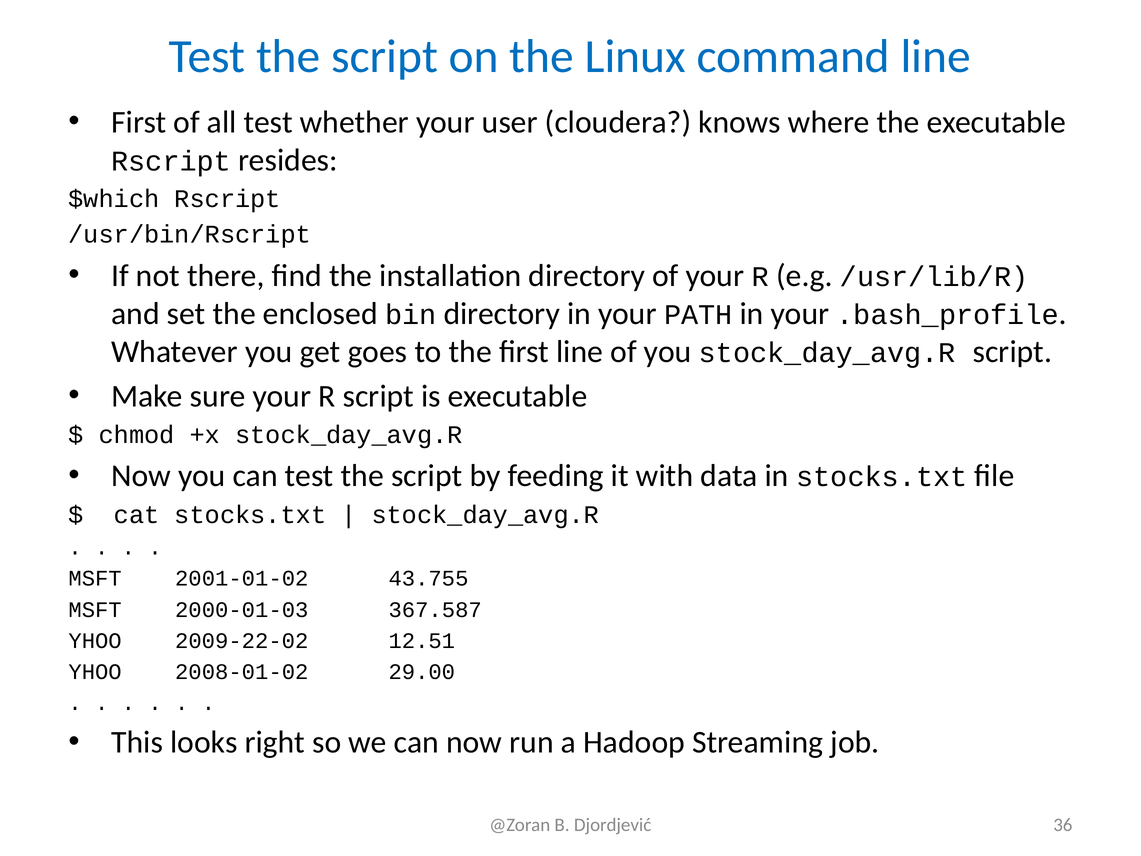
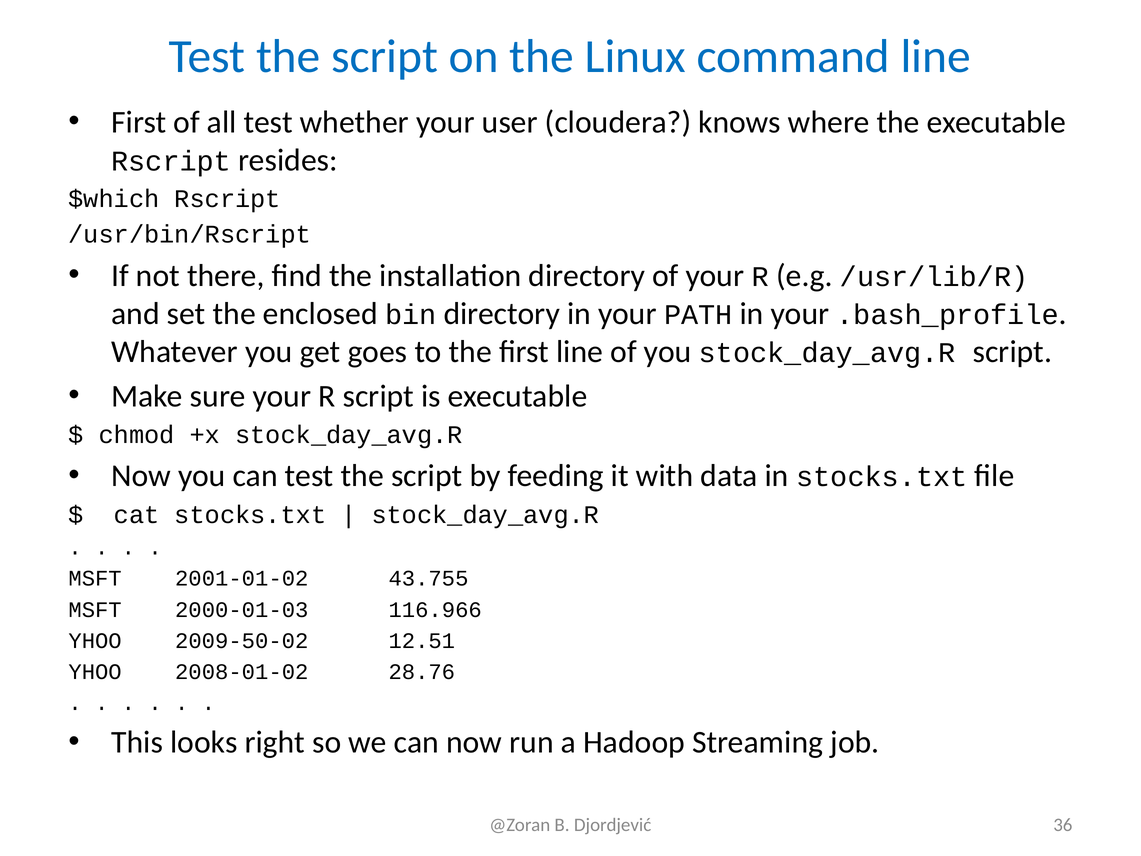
367.587: 367.587 -> 116.966 (435, 610)
2009-22-02: 2009-22-02 -> 2009-50-02 (242, 641)
29.00: 29.00 -> 28.76 (422, 672)
